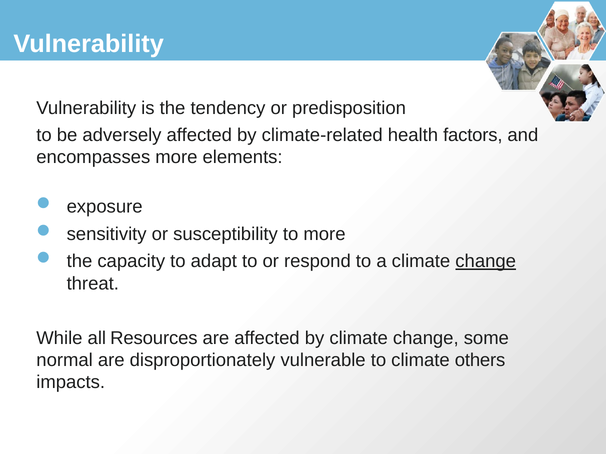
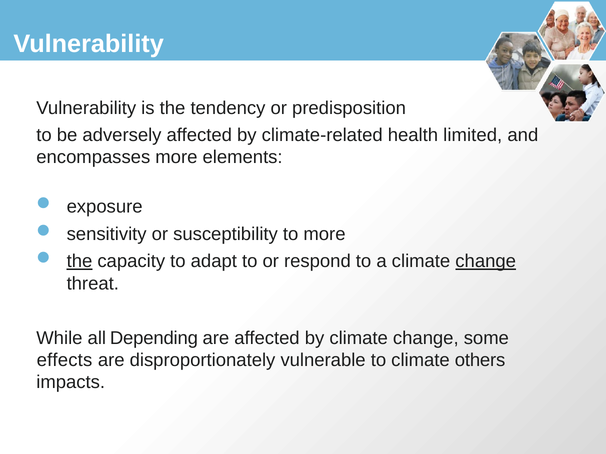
factors: factors -> limited (473, 135)
the underline: none -> present (79, 262)
Resources: Resources -> Depending (154, 338)
normal: normal -> effects (65, 360)
